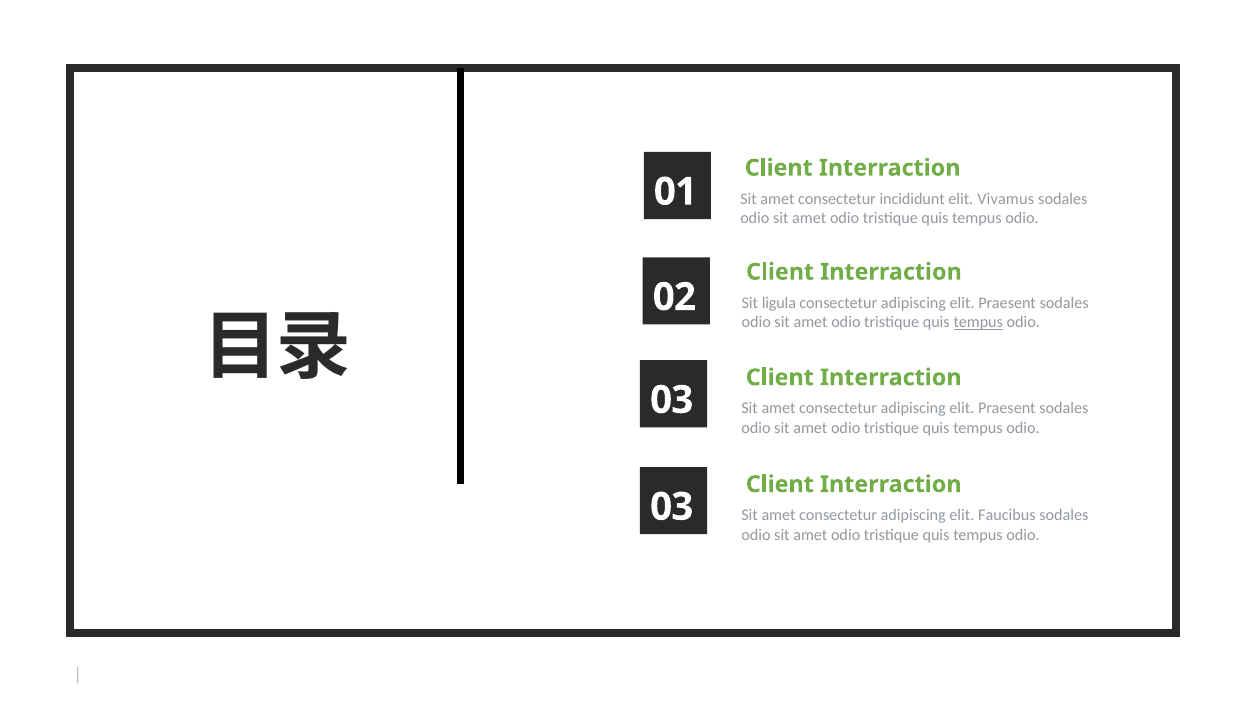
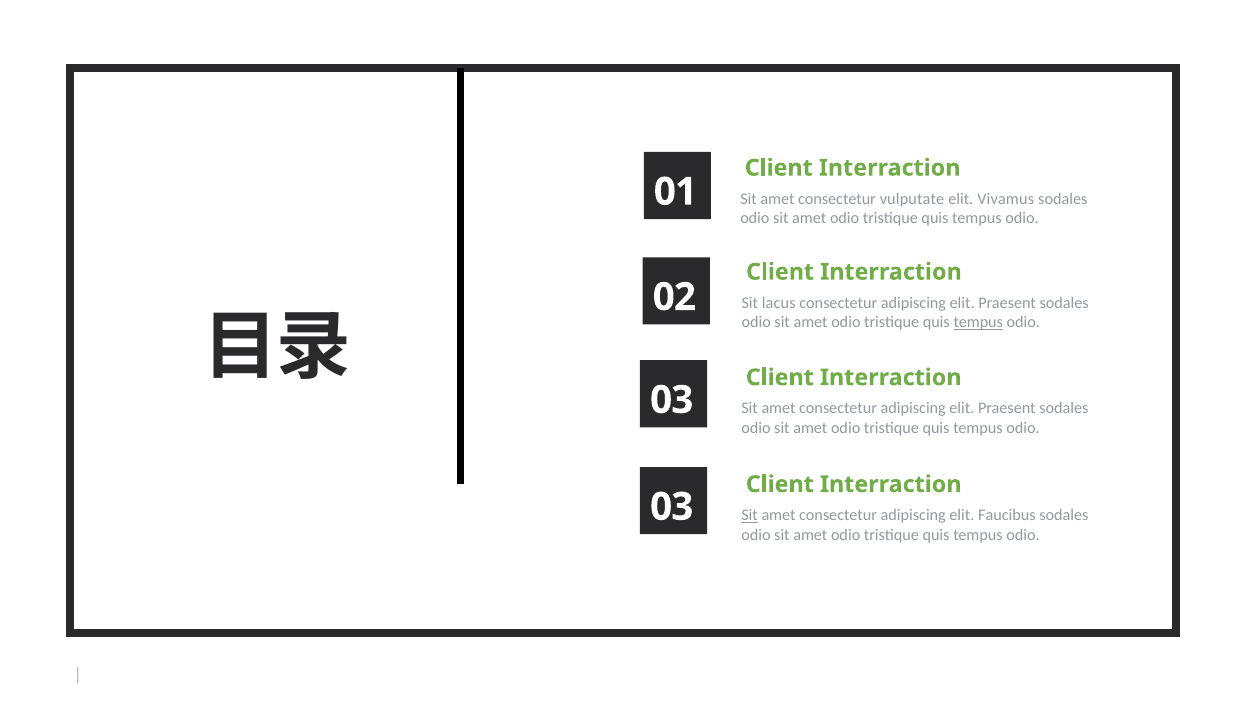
incididunt: incididunt -> vulputate (912, 199)
ligula: ligula -> lacus (779, 303)
Sit underline: none -> present (750, 515)
